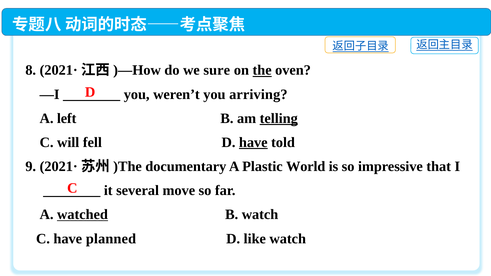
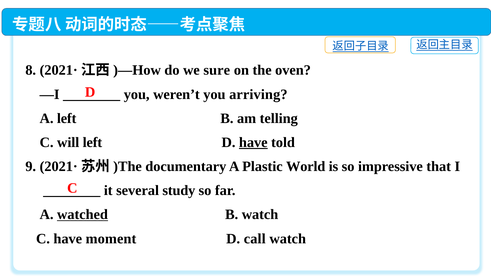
the underline: present -> none (262, 70)
telling underline: present -> none (279, 118)
will fell: fell -> left (92, 143)
move: move -> study (179, 191)
planned: planned -> moment (111, 239)
like: like -> call (255, 239)
